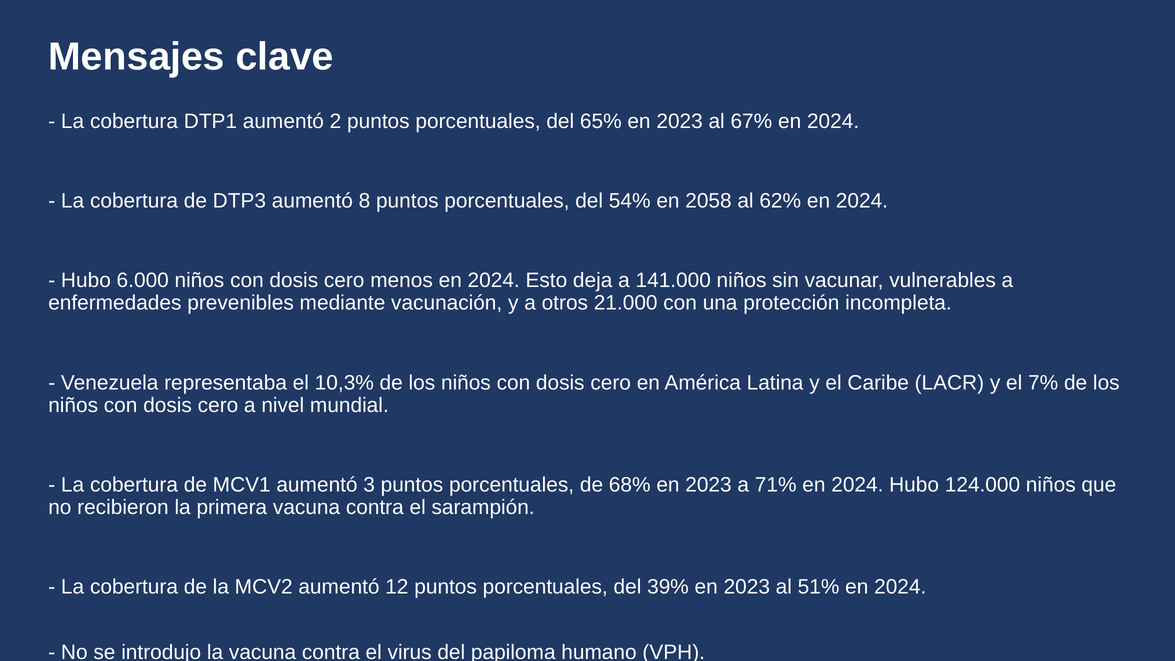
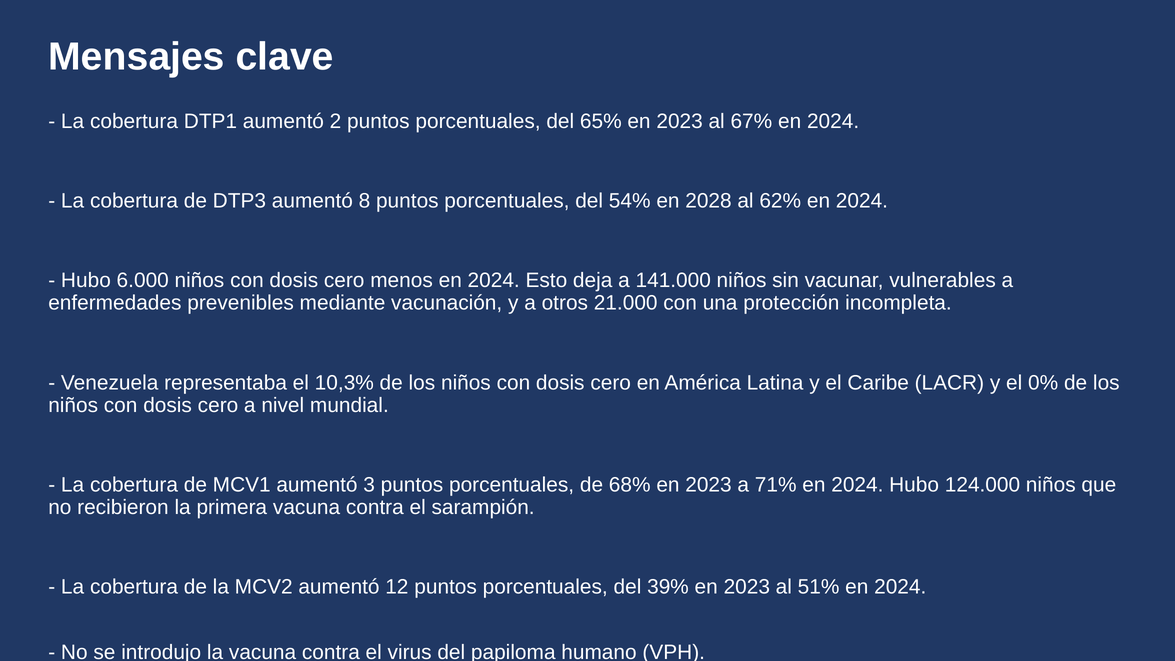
2058: 2058 -> 2028 (708, 201)
7%: 7% -> 0% (1043, 383)
